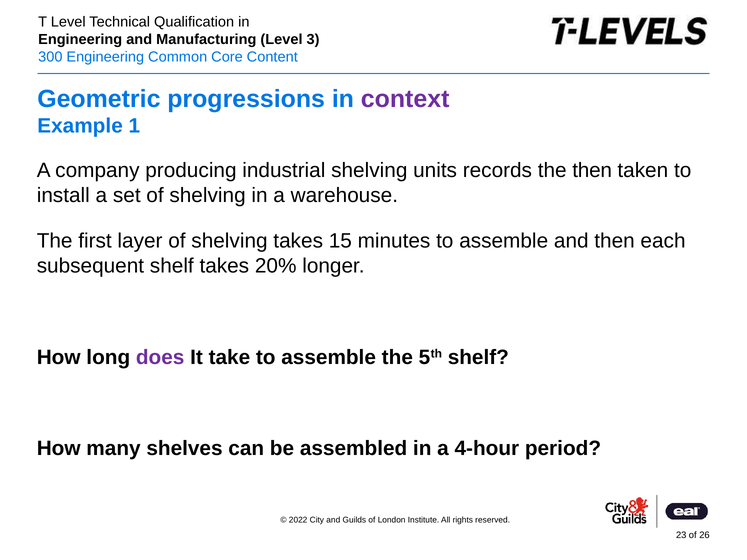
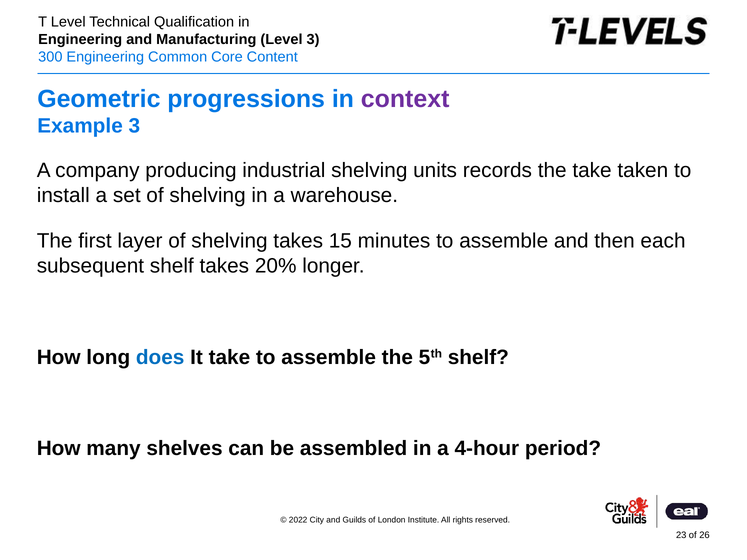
Example 1: 1 -> 3 (134, 126)
the then: then -> take (592, 171)
does colour: purple -> blue (160, 357)
